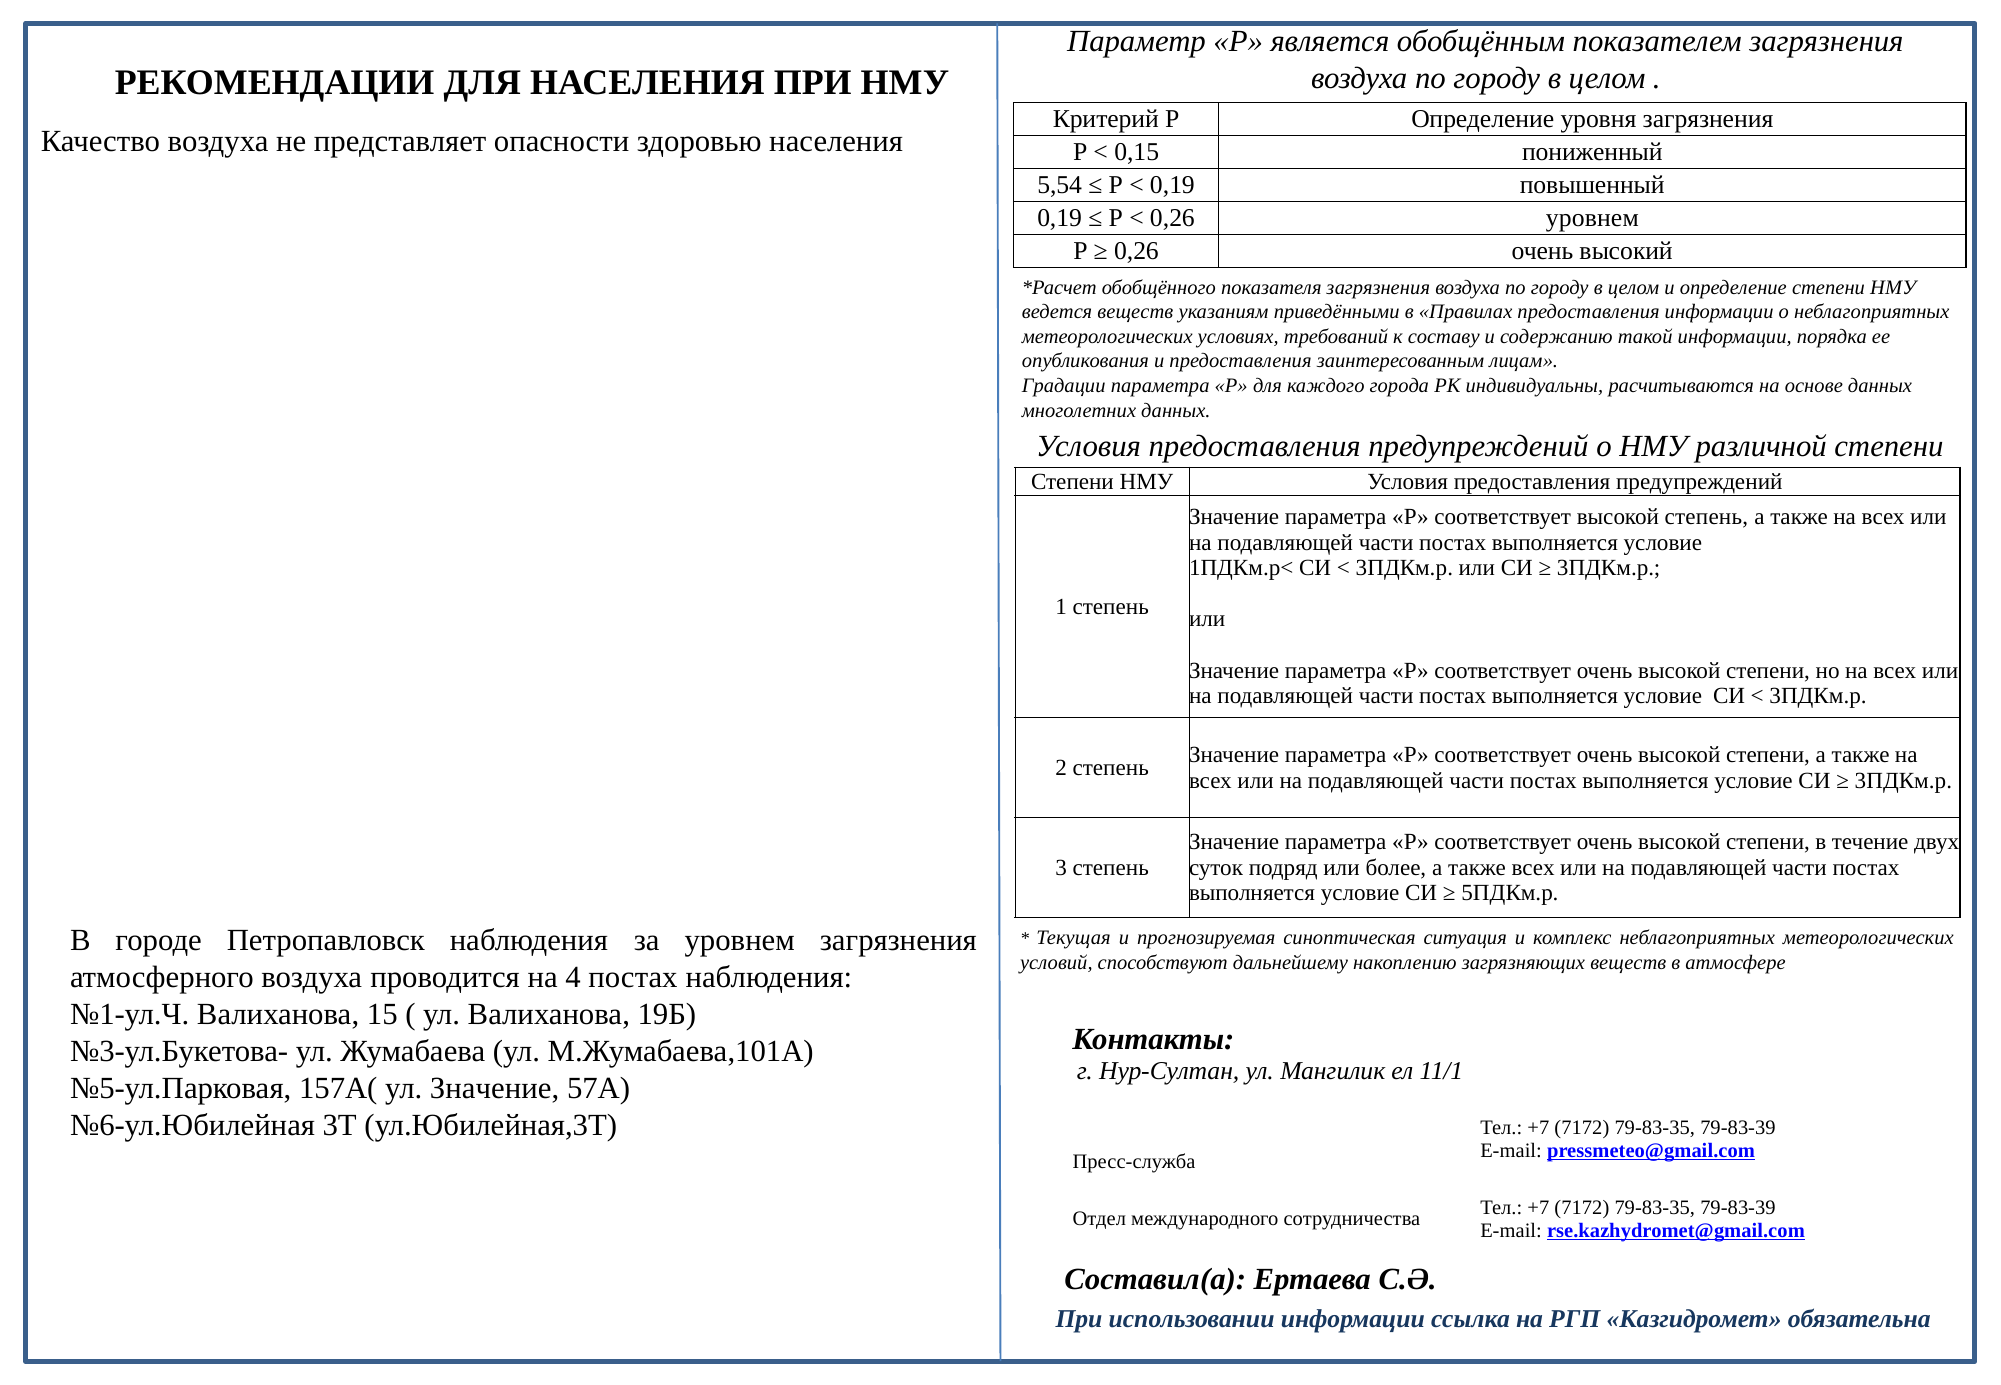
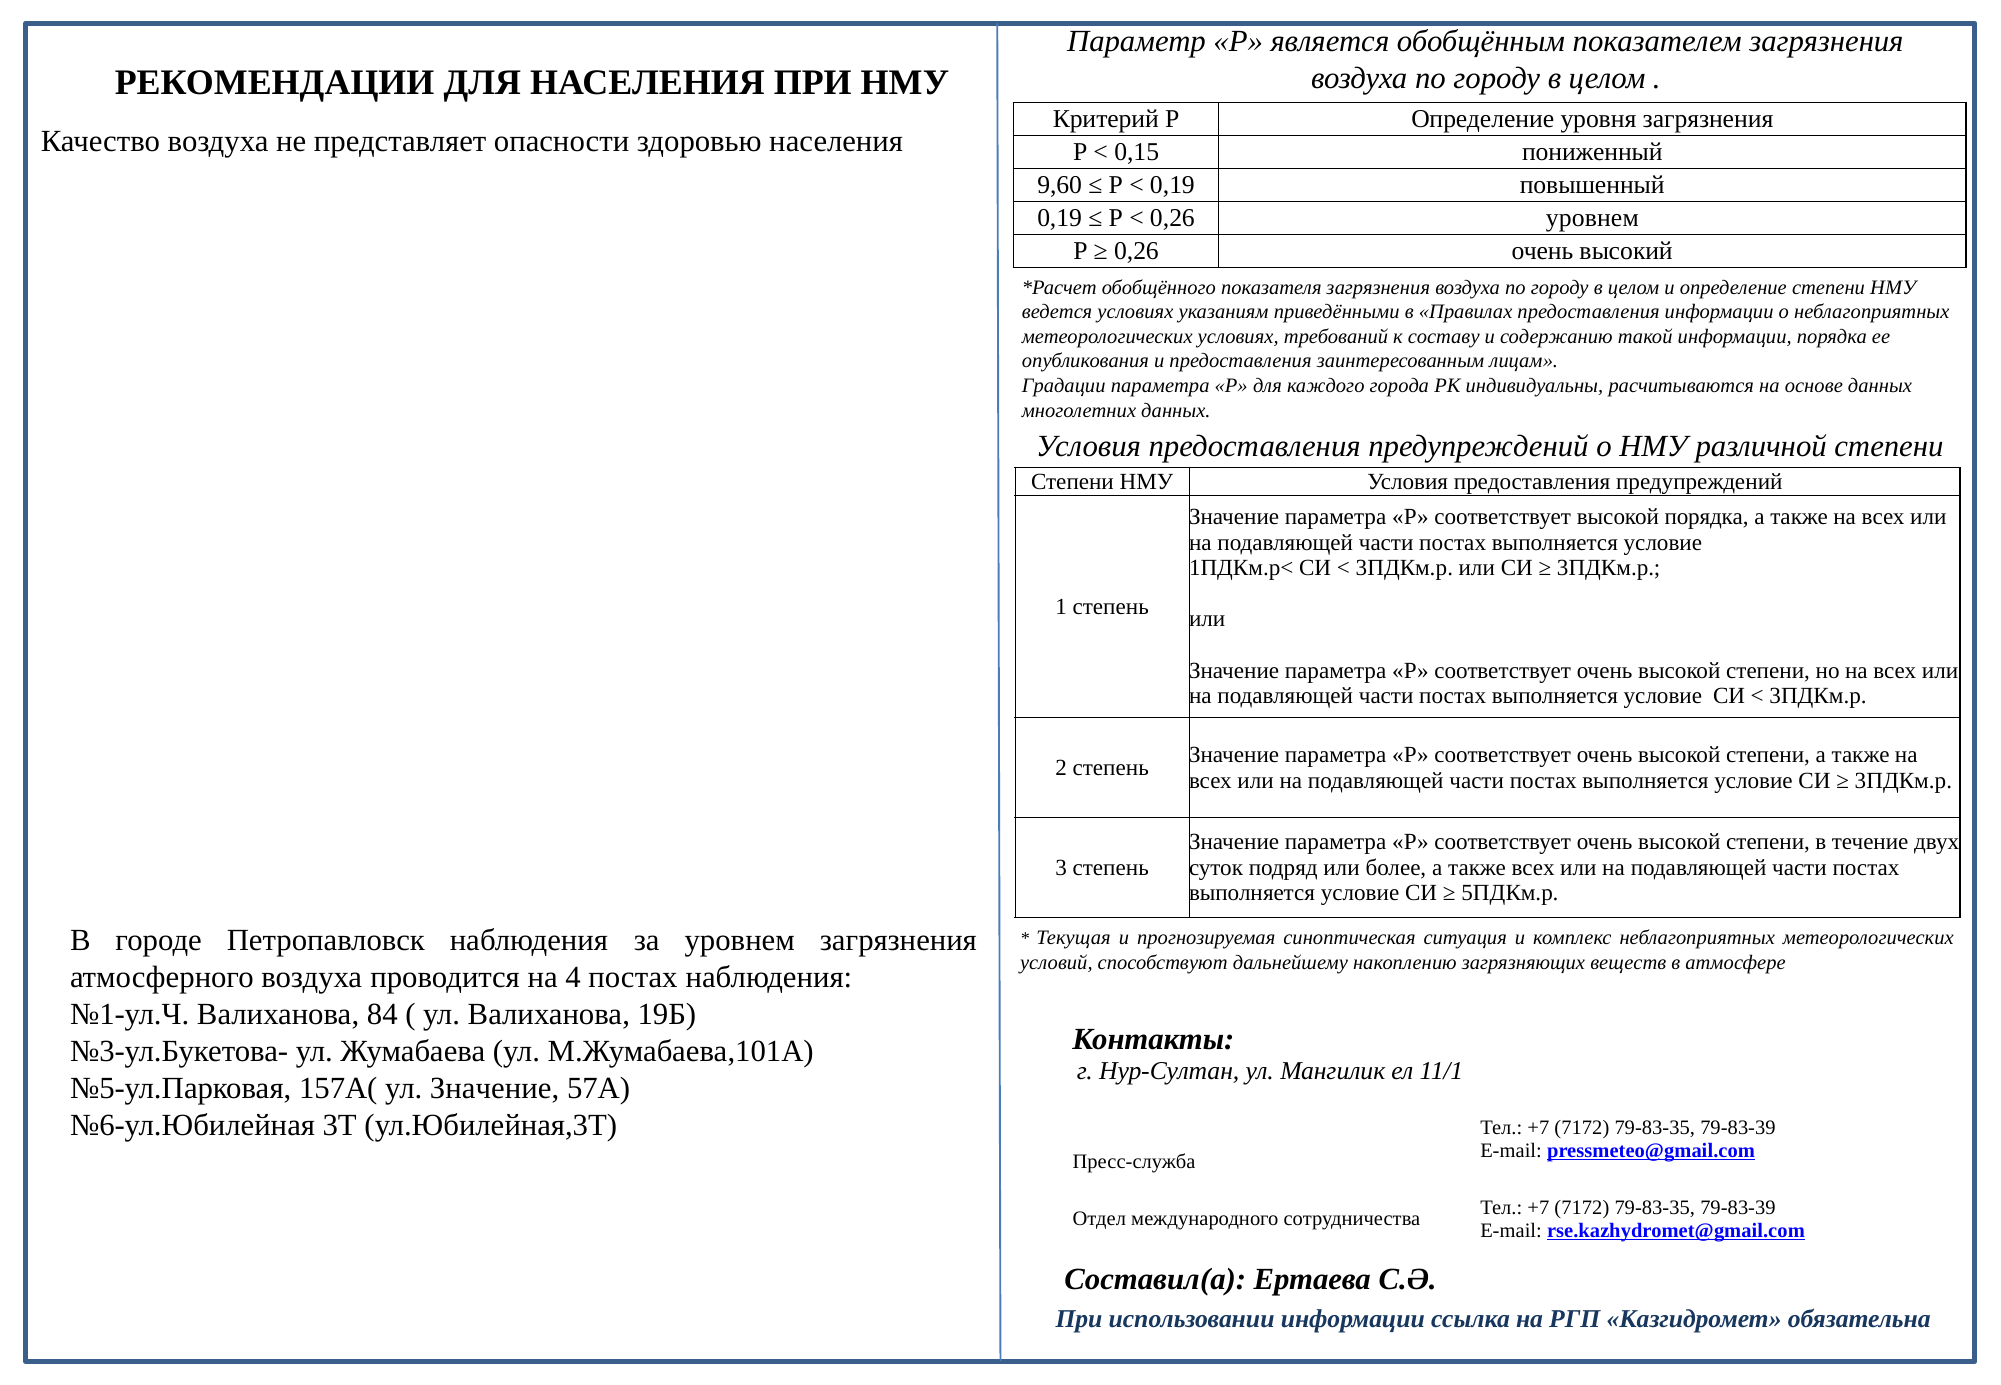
5,54: 5,54 -> 9,60 (1060, 185)
ведется веществ: веществ -> условиях (1135, 312)
высокой степень: степень -> порядка (1707, 517)
15: 15 -> 84 (382, 1014)
